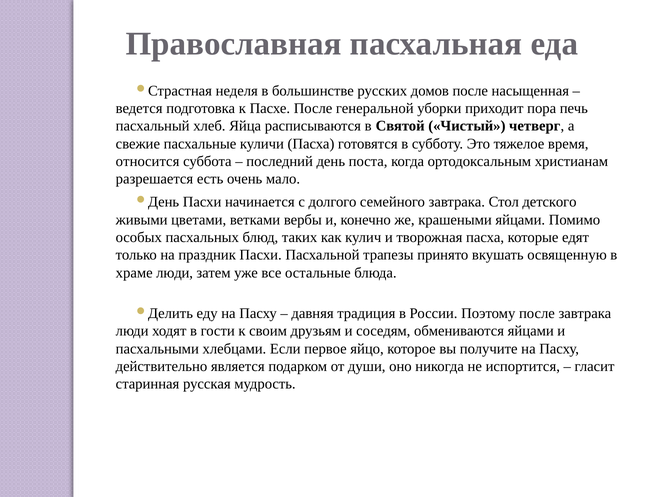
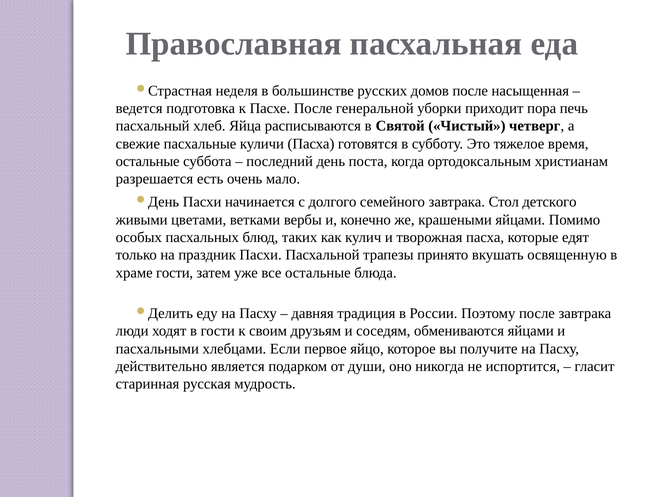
относится: относится -> остальные (148, 161)
храме люди: люди -> гости (175, 272)
